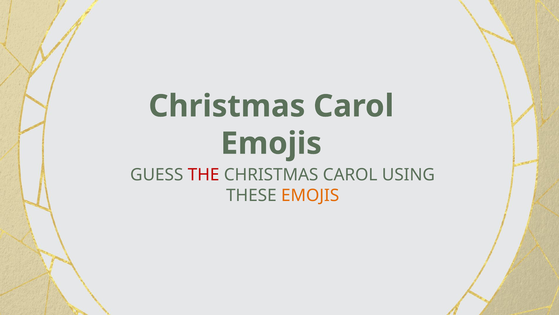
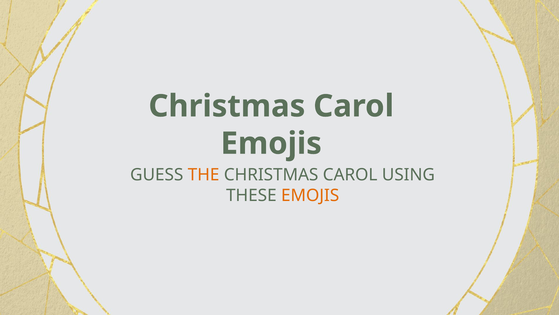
THE colour: red -> orange (204, 175)
